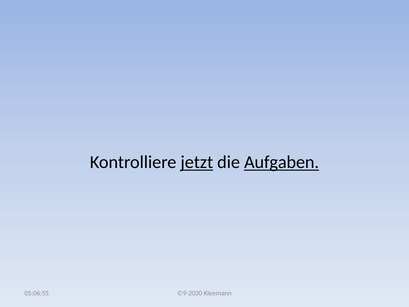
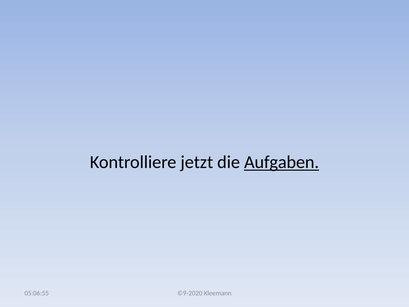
jetzt underline: present -> none (197, 162)
